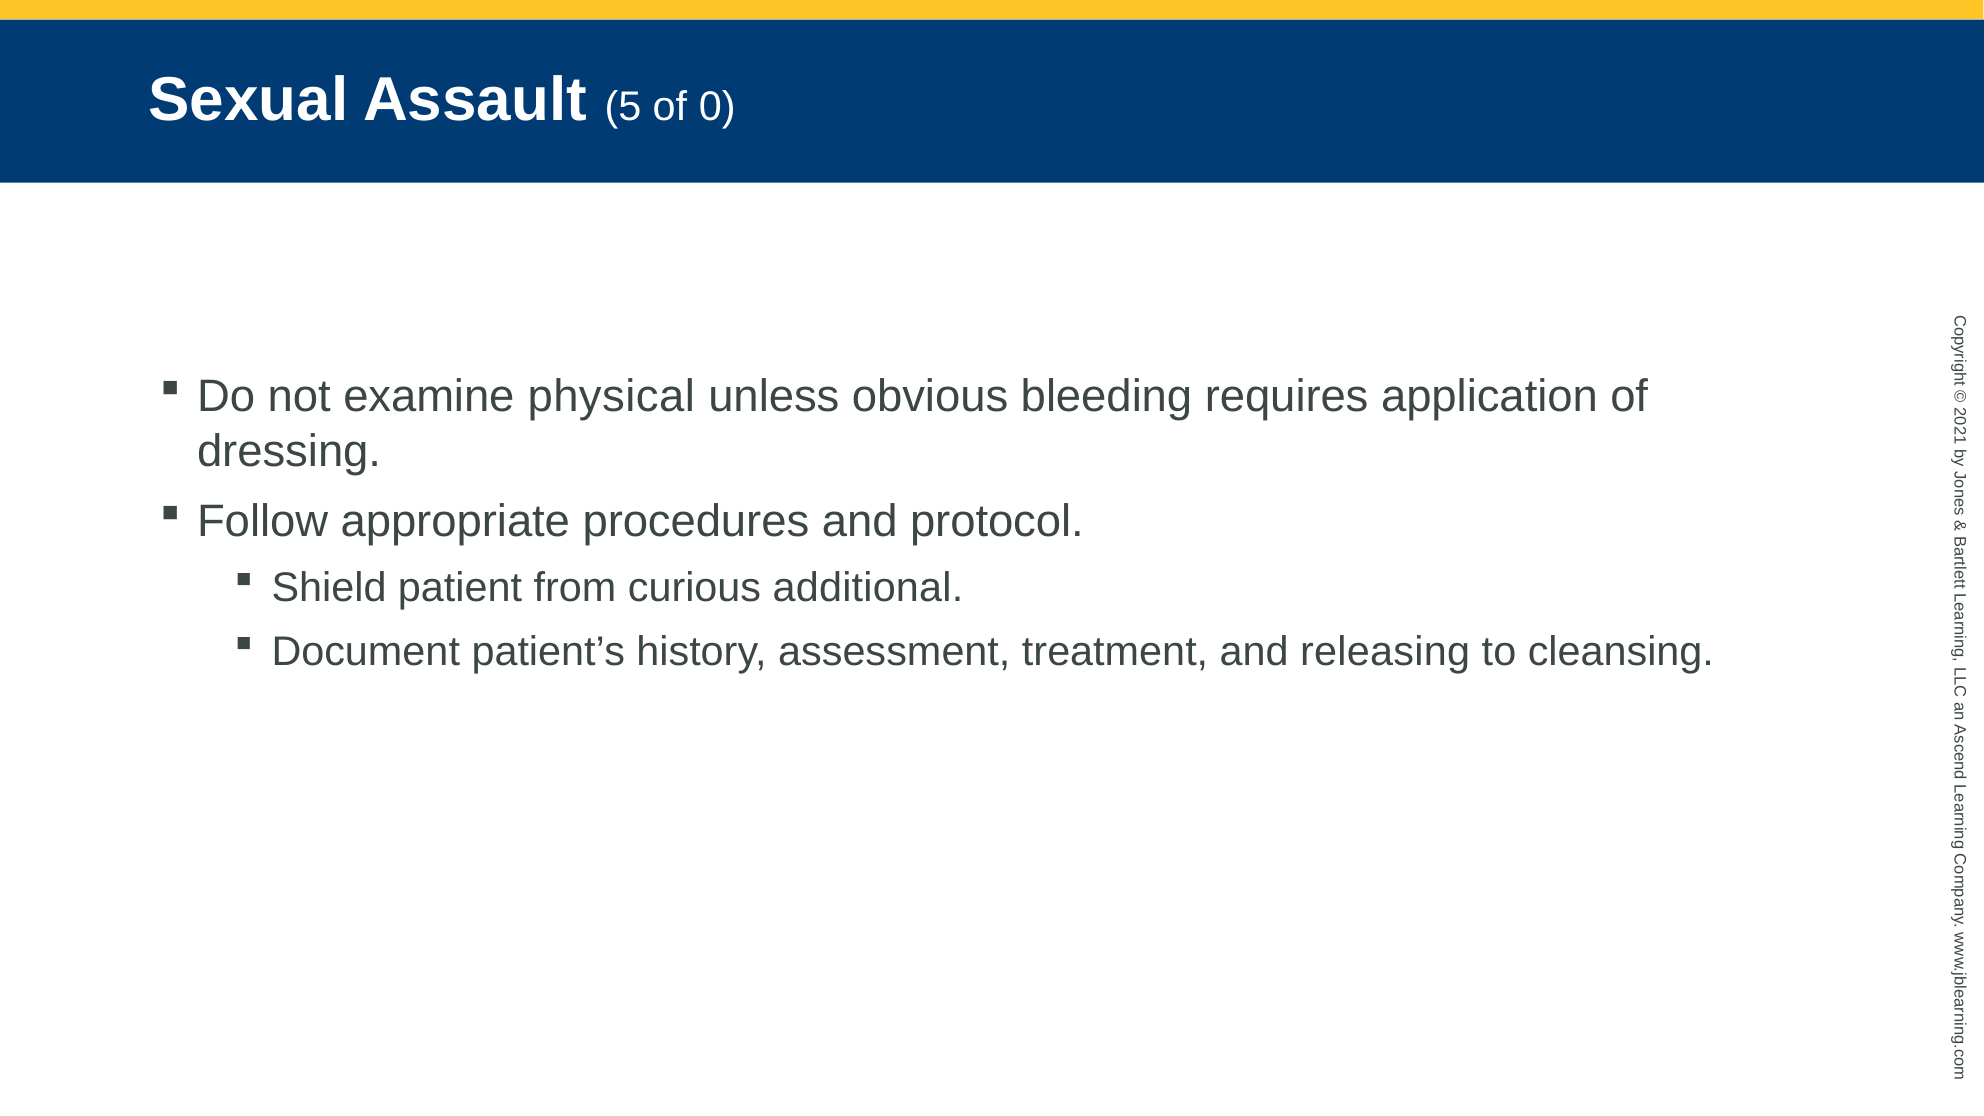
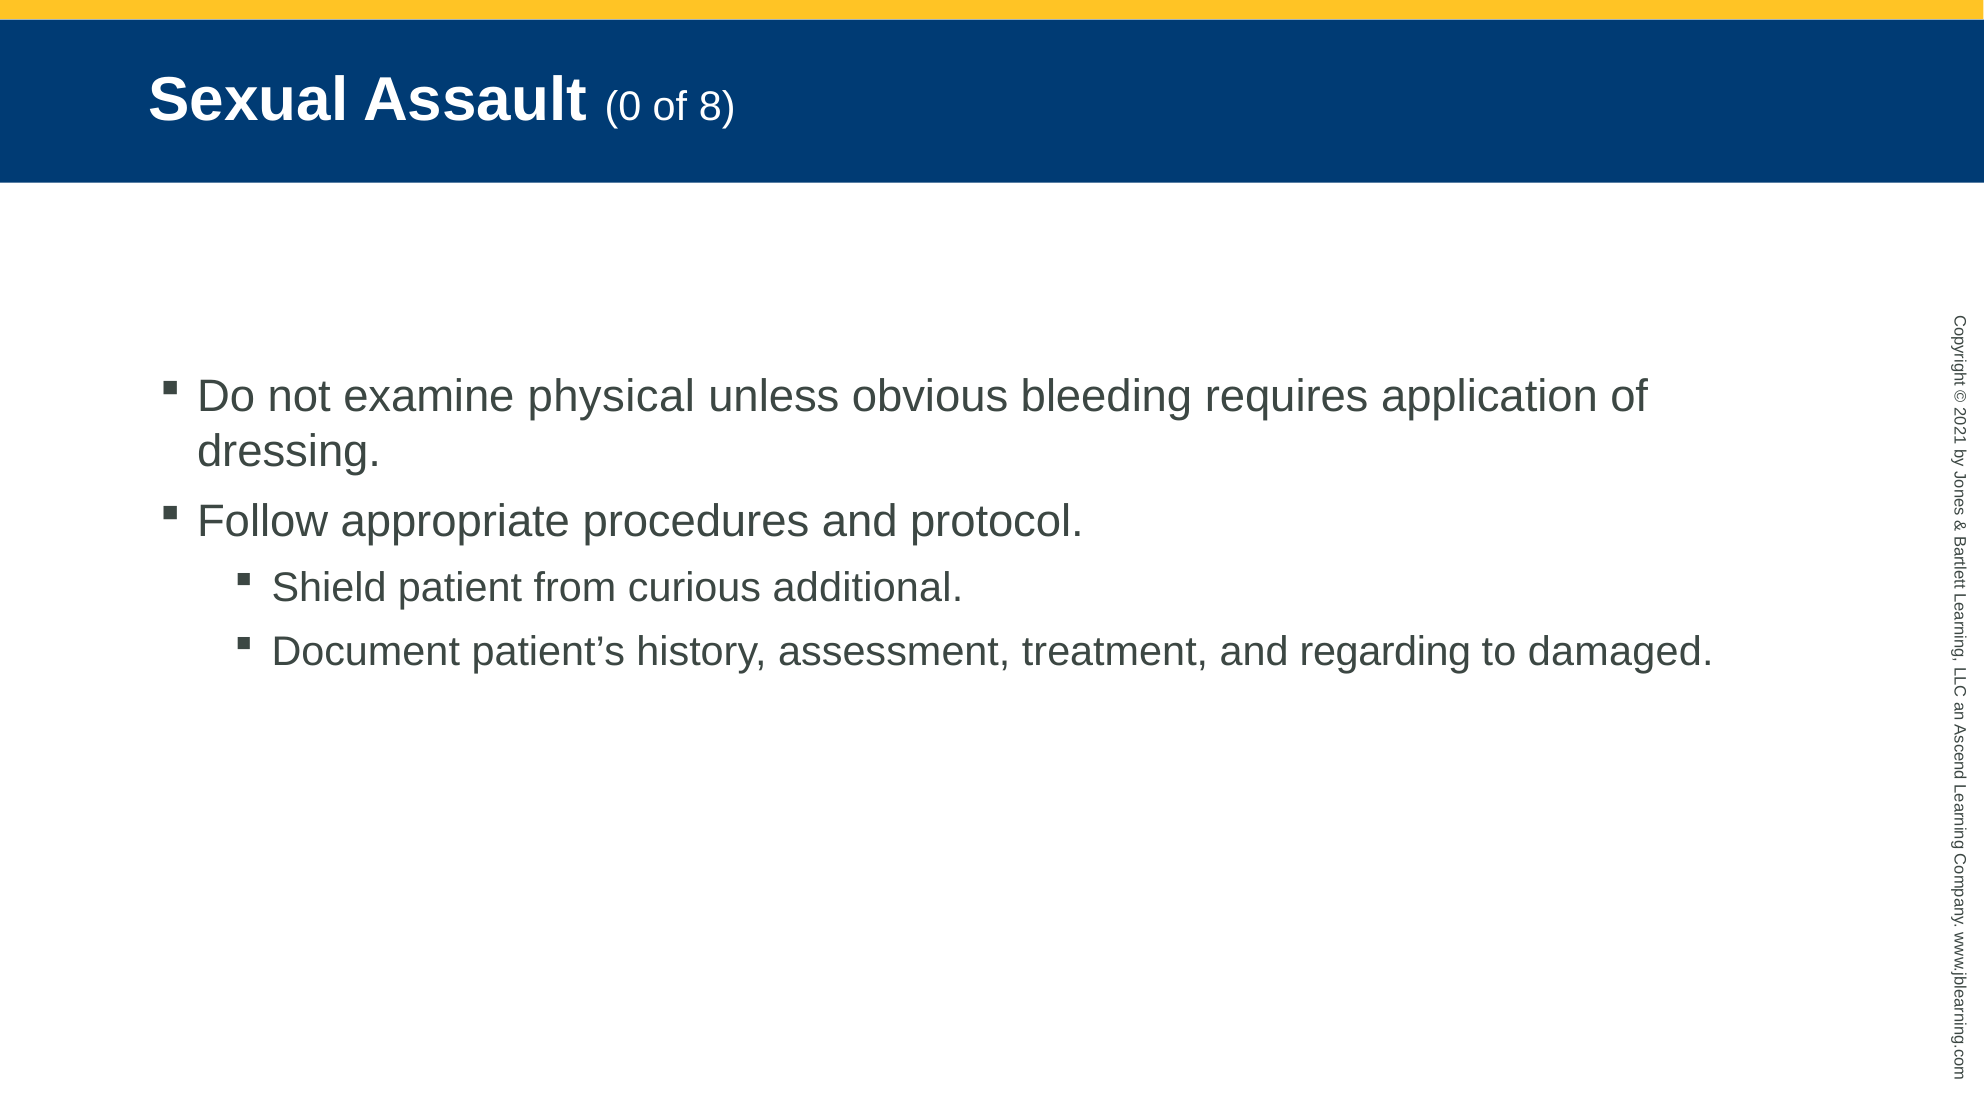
Assault 5: 5 -> 0 (623, 107)
of 0: 0 -> 8 (717, 107)
releasing: releasing -> regarding (1385, 652)
cleansing: cleansing -> damaged (1621, 652)
